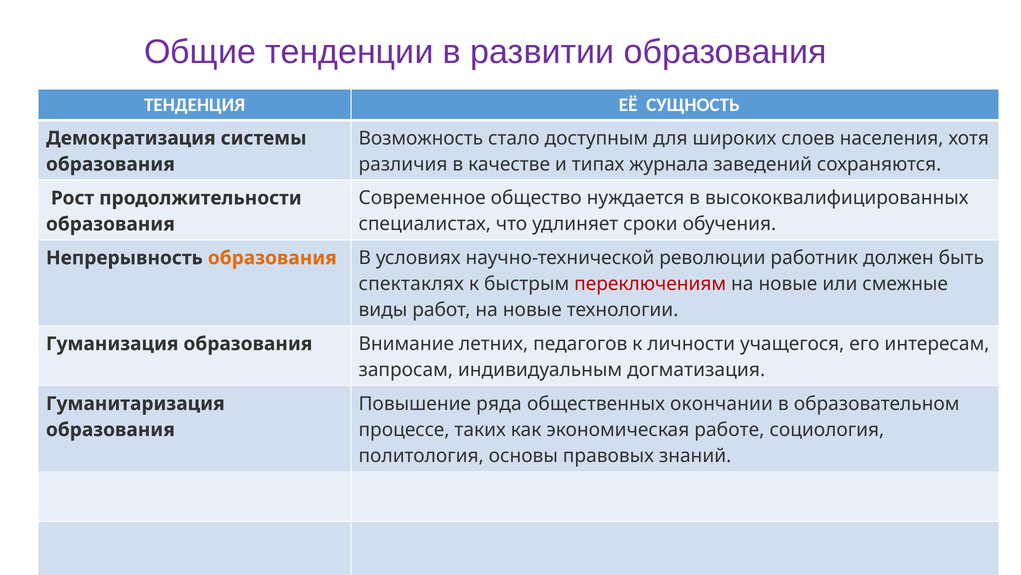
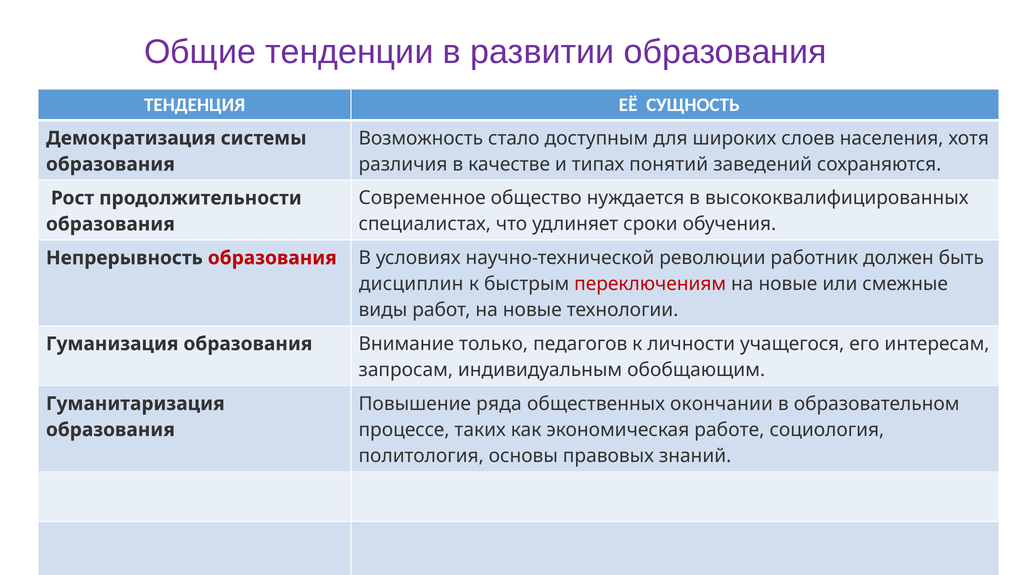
журнала: журнала -> понятий (669, 164)
образования colour: orange -> red (272, 258)
спектаклях: спектаклях -> дисциплин (411, 284)
летних: летних -> только (494, 343)
догматизация: догматизация -> обобщающим (696, 369)
